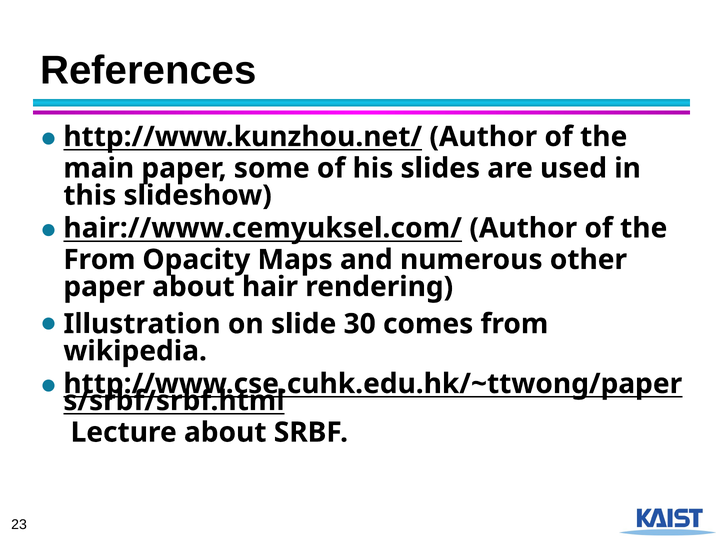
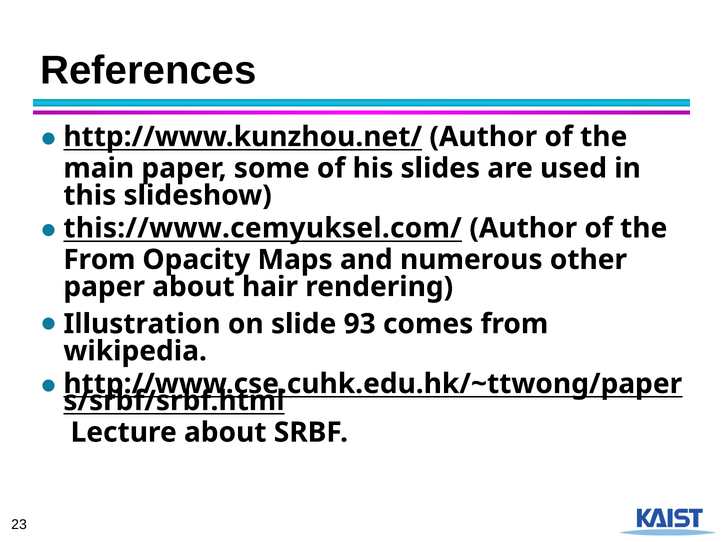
hair://www.cemyuksel.com/: hair://www.cemyuksel.com/ -> this://www.cemyuksel.com/ (263, 228)
30: 30 -> 93 (360, 324)
